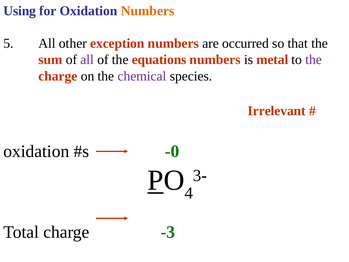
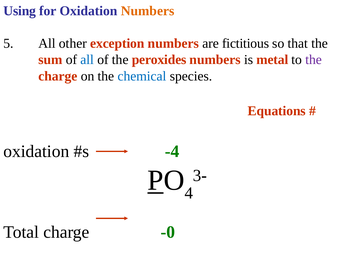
occurred: occurred -> fictitious (246, 43)
all colour: purple -> blue (87, 60)
equations: equations -> peroxides (159, 60)
chemical colour: purple -> blue (142, 76)
Irrelevant: Irrelevant -> Equations (277, 111)
-0: -0 -> -4 (172, 151)
-3: -3 -> -0 (168, 232)
